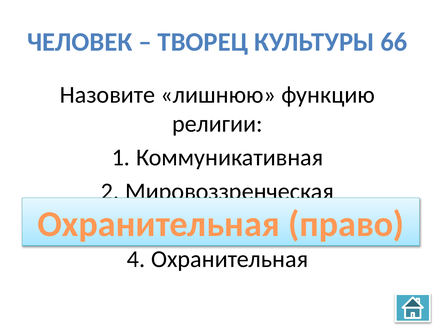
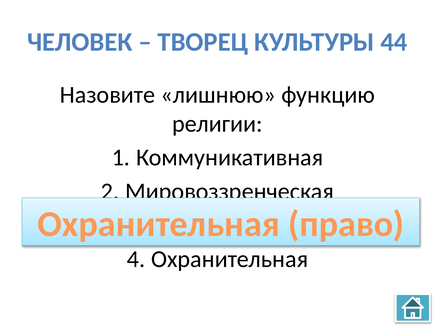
66: 66 -> 44 (394, 42)
